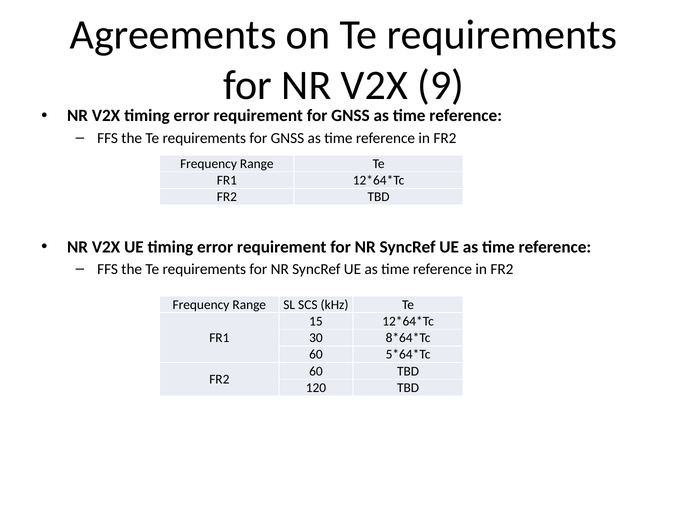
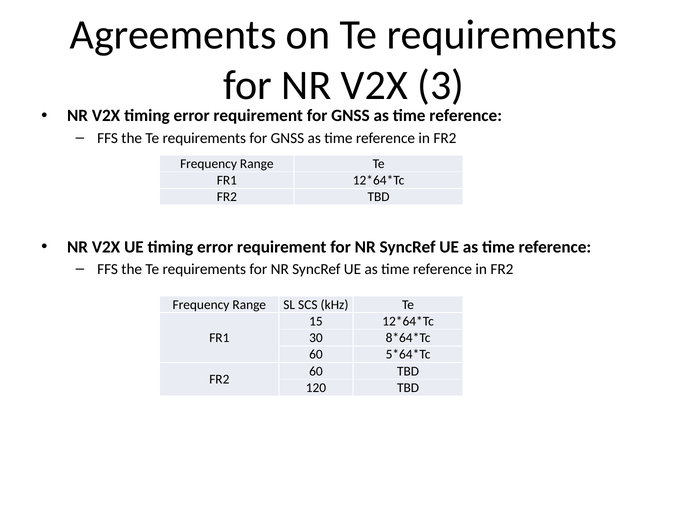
9: 9 -> 3 (441, 85)
